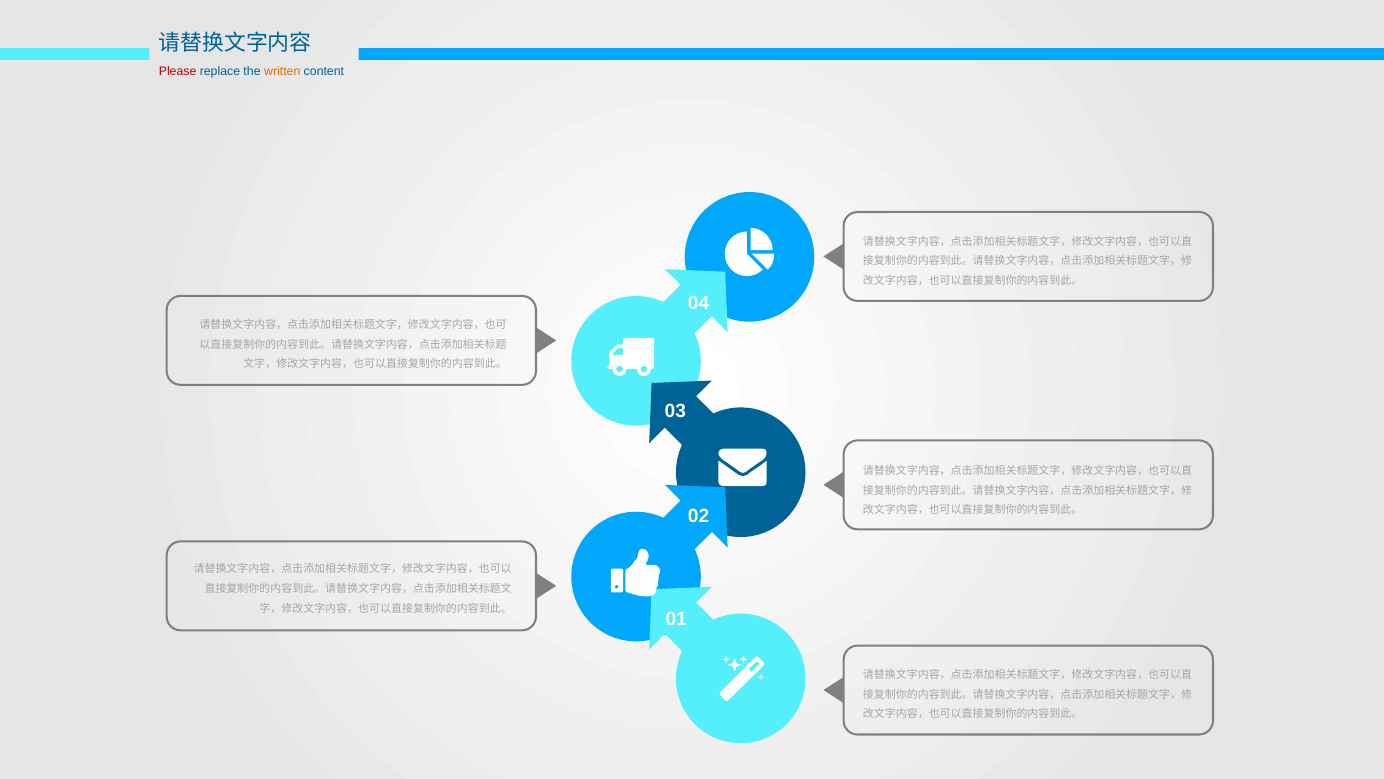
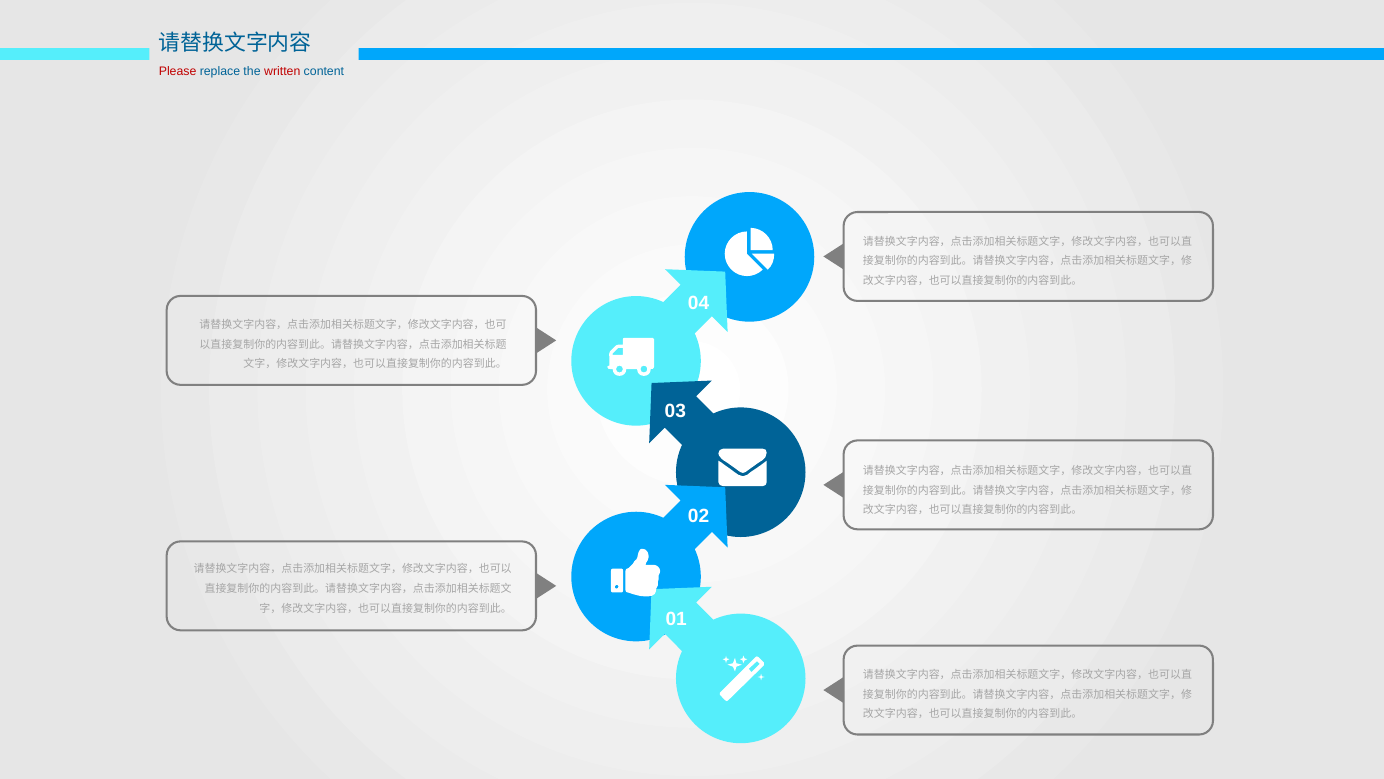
written colour: orange -> red (282, 71)
